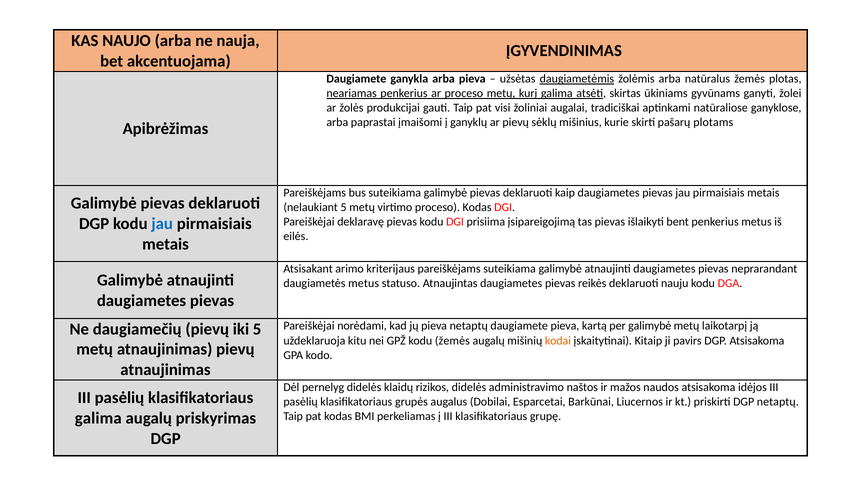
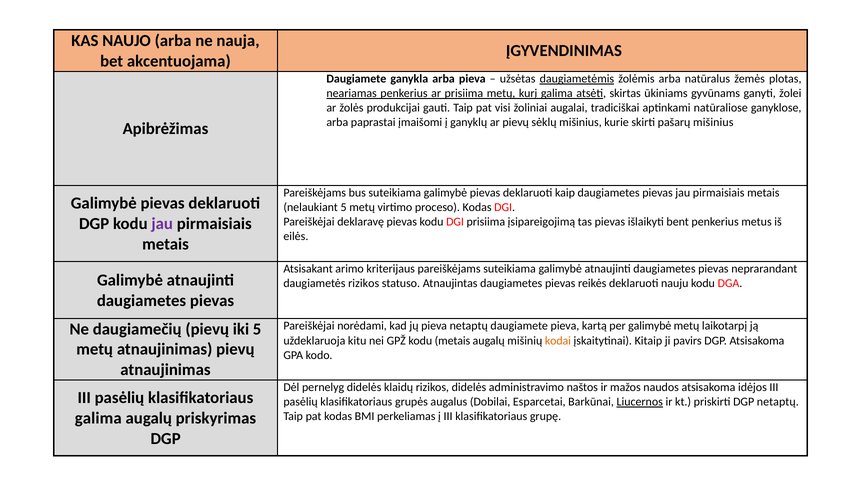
ar proceso: proceso -> prisiima (464, 93)
pašarų plotams: plotams -> mišinius (713, 122)
jau colour: blue -> purple (162, 223)
daugiametės metus: metus -> rizikos (364, 283)
kodu žemės: žemės -> metais (452, 340)
Liucernos underline: none -> present (640, 401)
